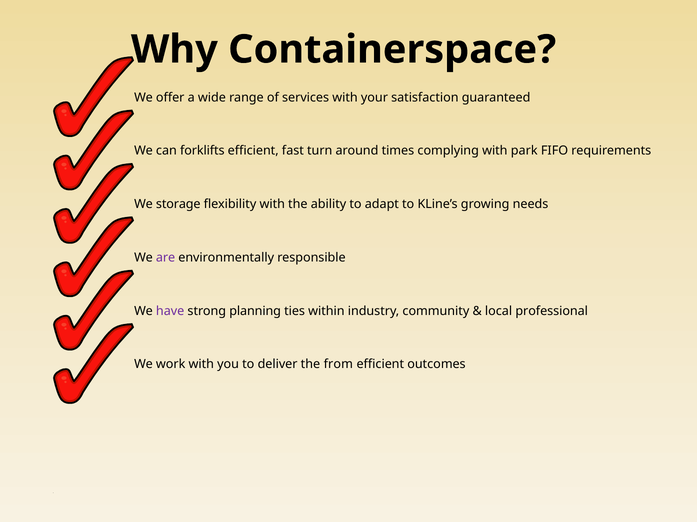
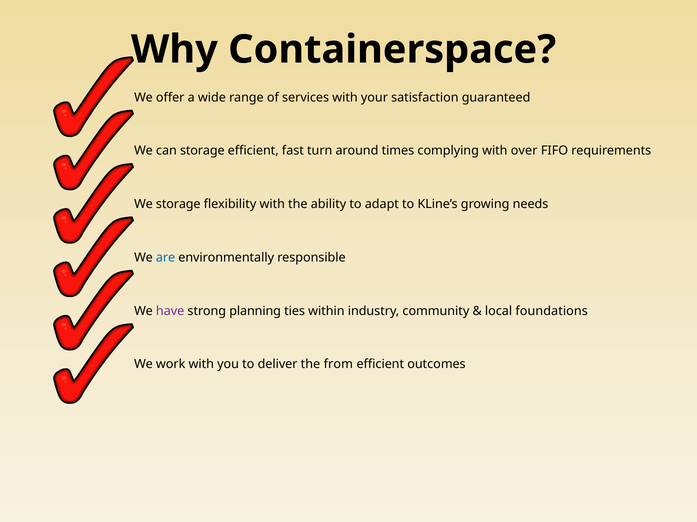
can forklifts: forklifts -> storage (202, 151)
park: park -> over (524, 151)
are colour: purple -> blue (166, 258)
professional: professional -> foundations (552, 311)
